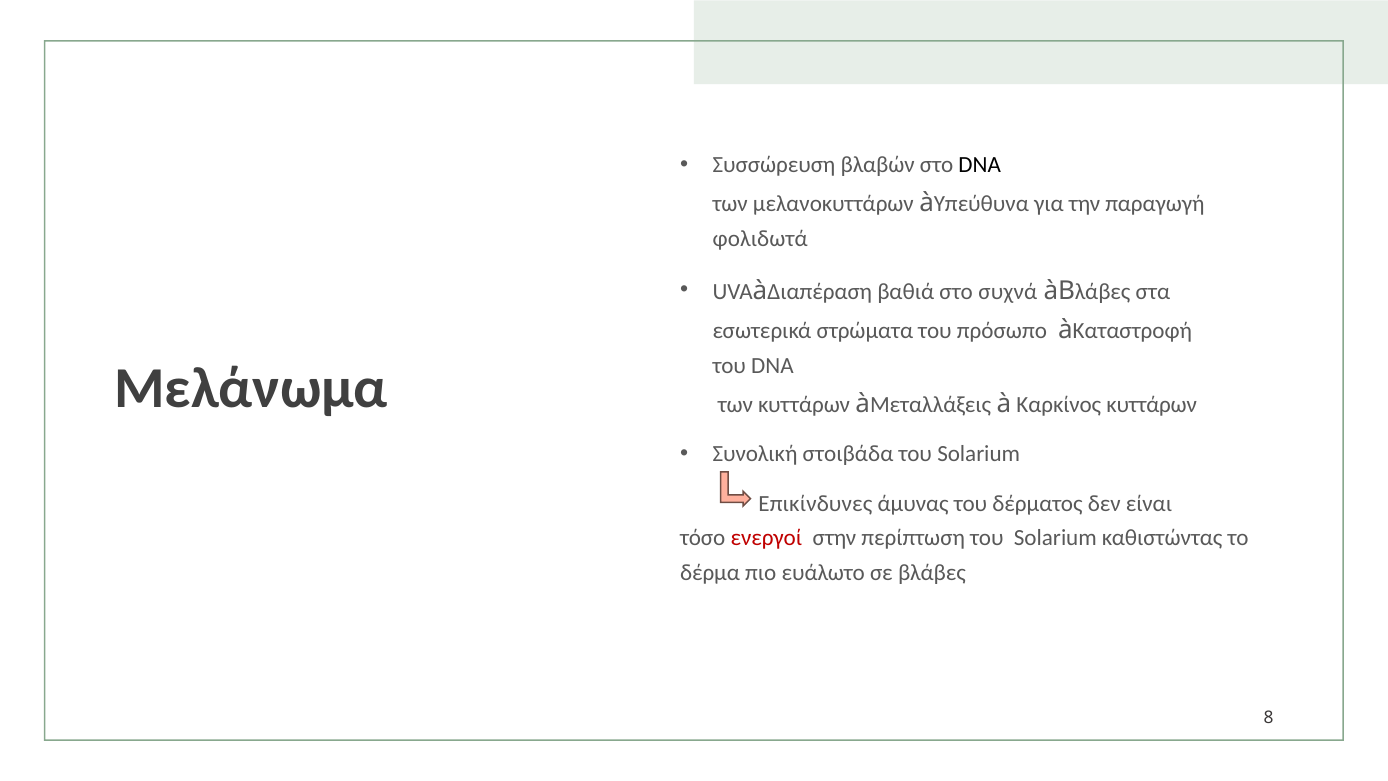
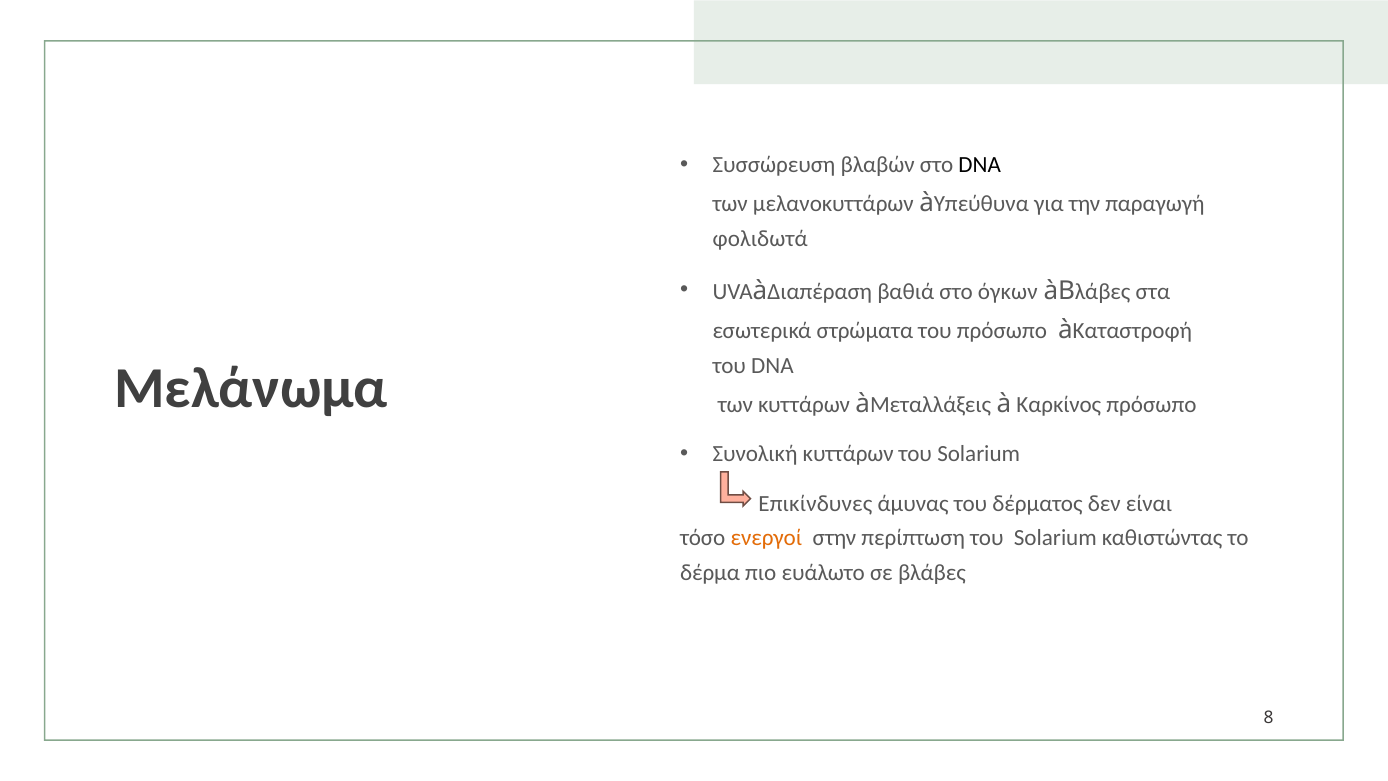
συχνά: συχνά -> όγκων (1008, 292)
Καρκίνος κυττάρων: κυττάρων -> πρόσωπο (1151, 404)
Συνολική στοιβάδα: στοιβάδα -> κυττάρων (848, 454)
ενεργοί colour: red -> orange (766, 538)
